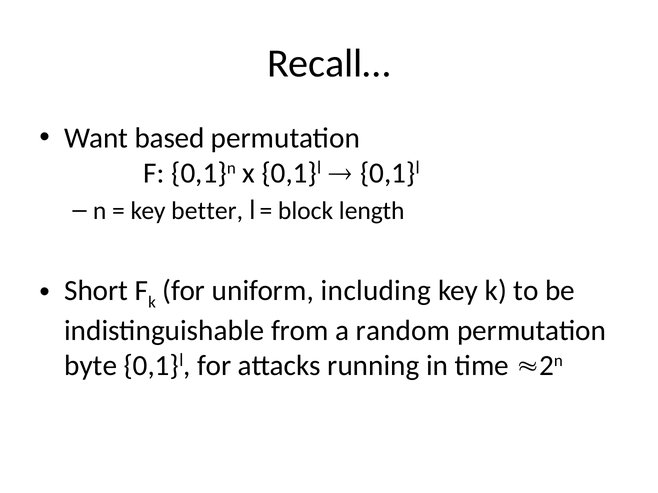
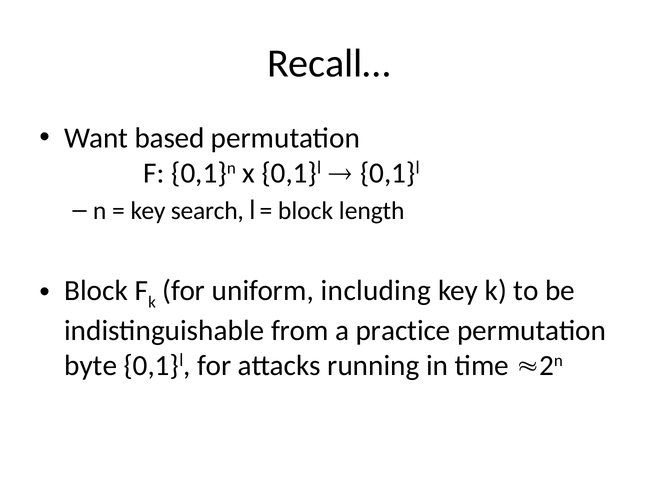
better: better -> search (207, 211)
Short: Short -> Block (96, 291)
random: random -> practice (403, 331)
